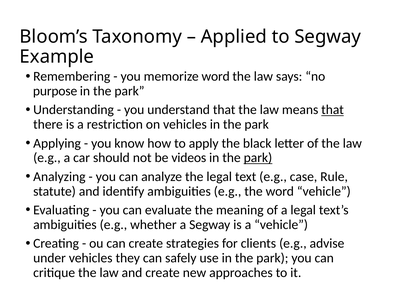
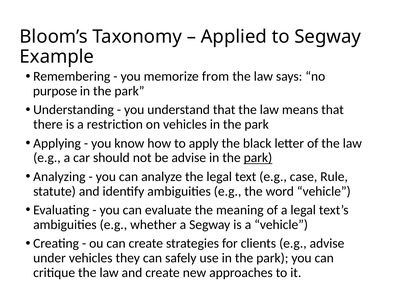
memorize word: word -> from (215, 76)
that underline: present -> none (333, 110)
be videos: videos -> advise (189, 158)
